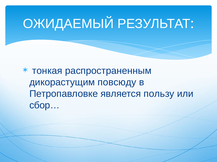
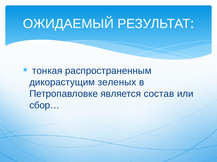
повсюду: повсюду -> зеленых (117, 83)
пользу: пользу -> состав (159, 94)
